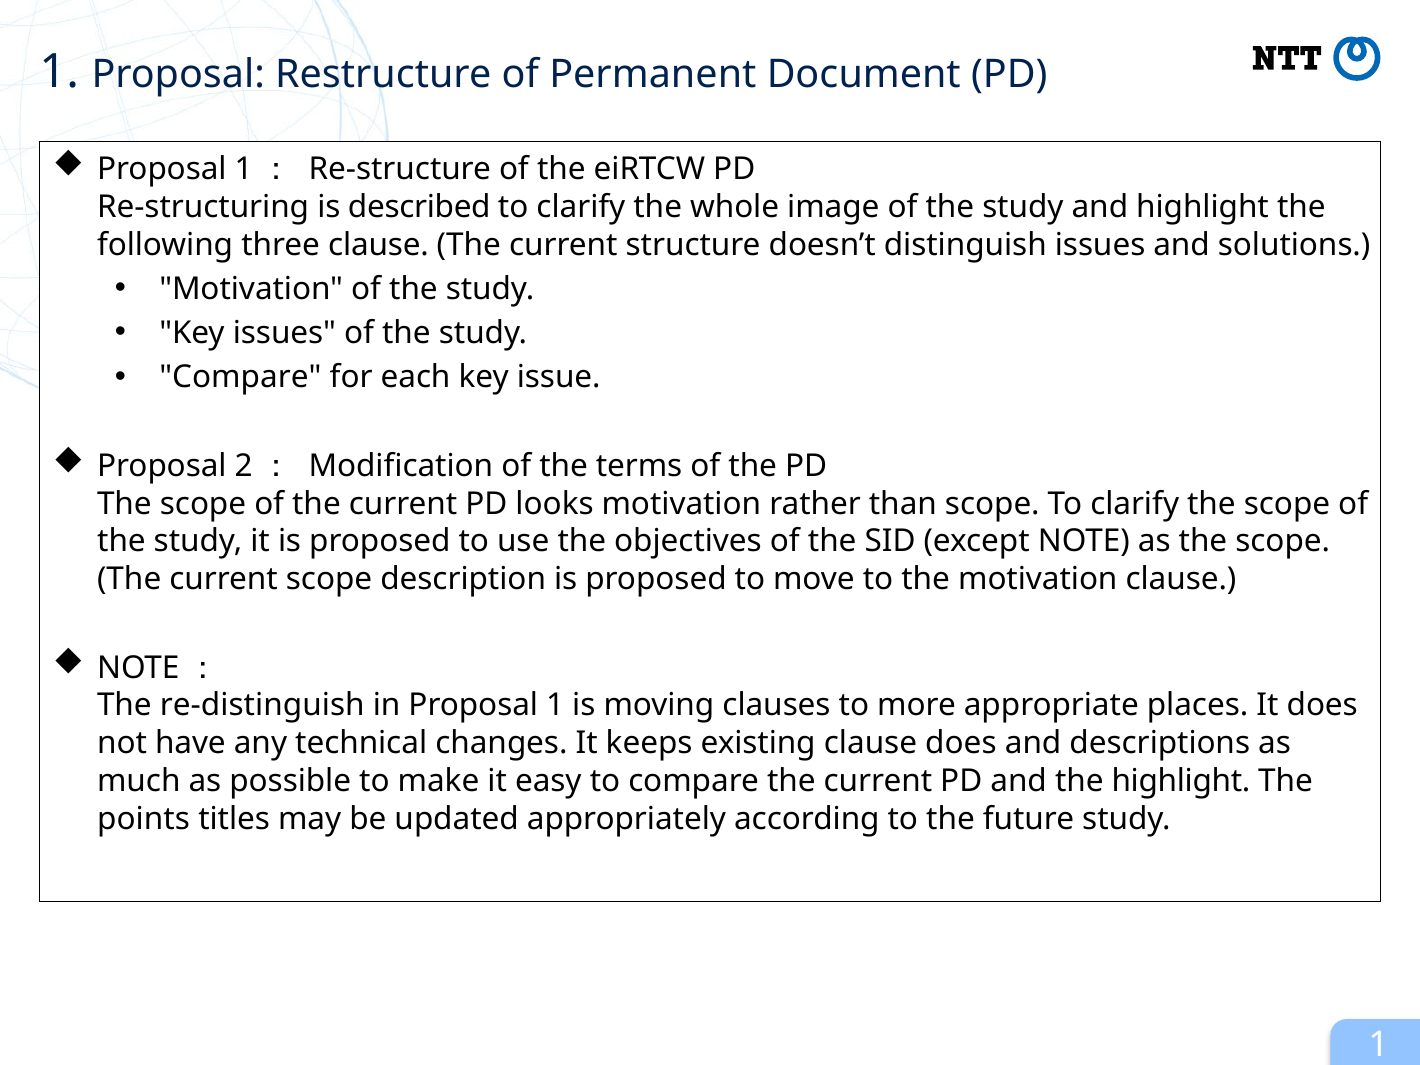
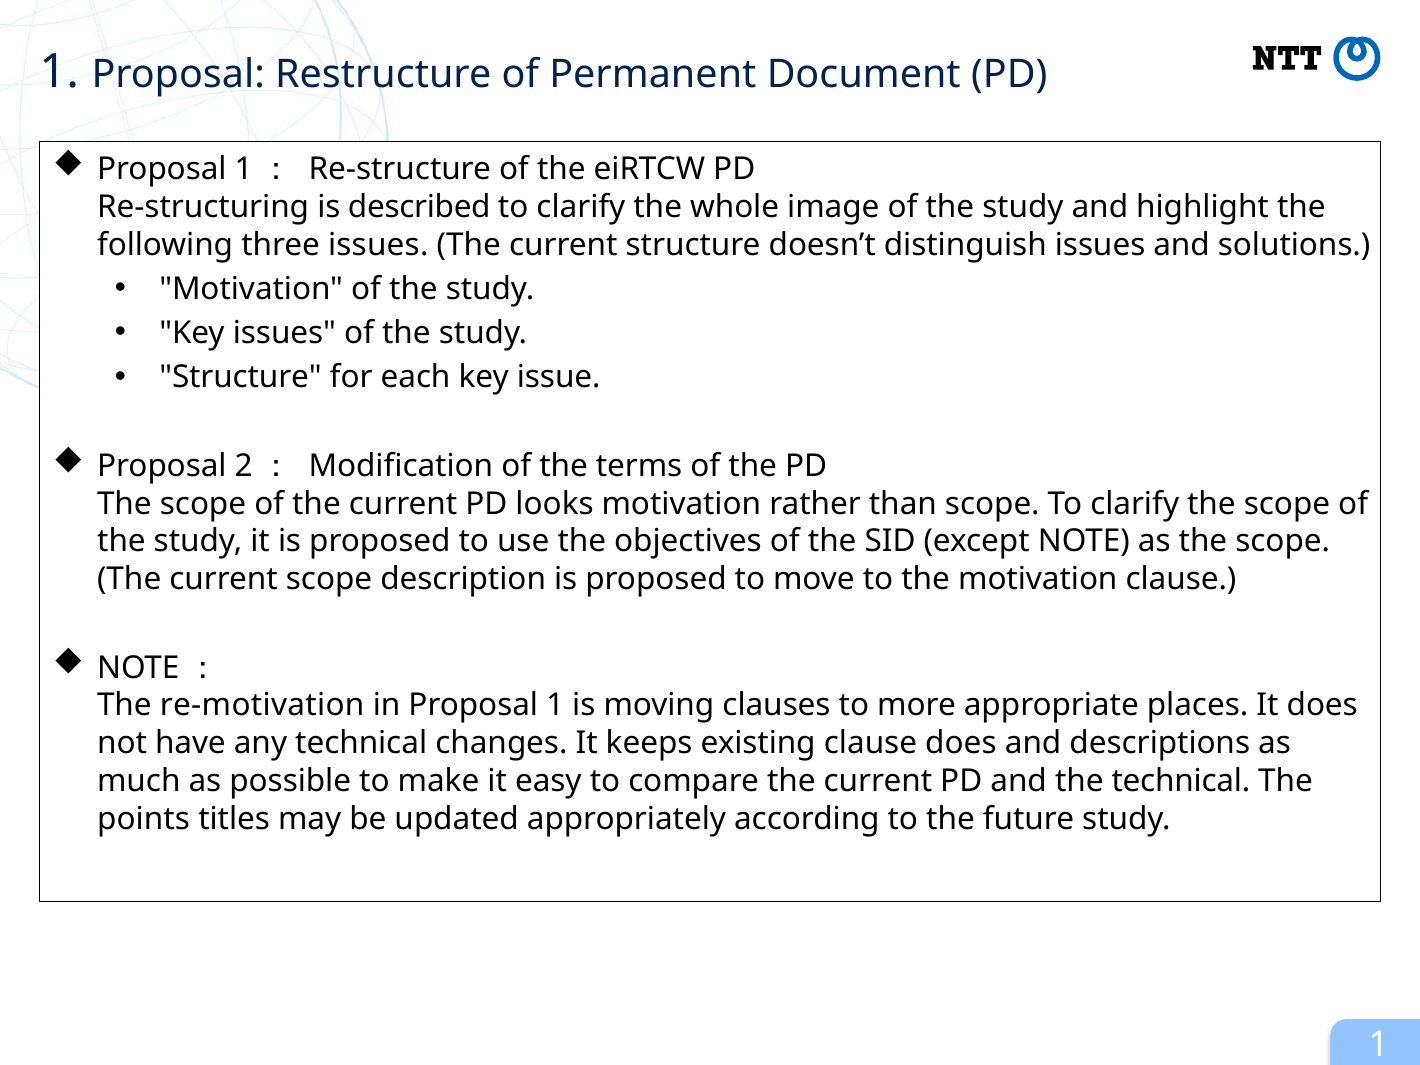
three clause: clause -> issues (378, 245)
Compare: Compare -> Structure (240, 378)
re-distinguish: re-distinguish -> re-motivation (262, 706)
the highlight: highlight -> technical (1181, 781)
